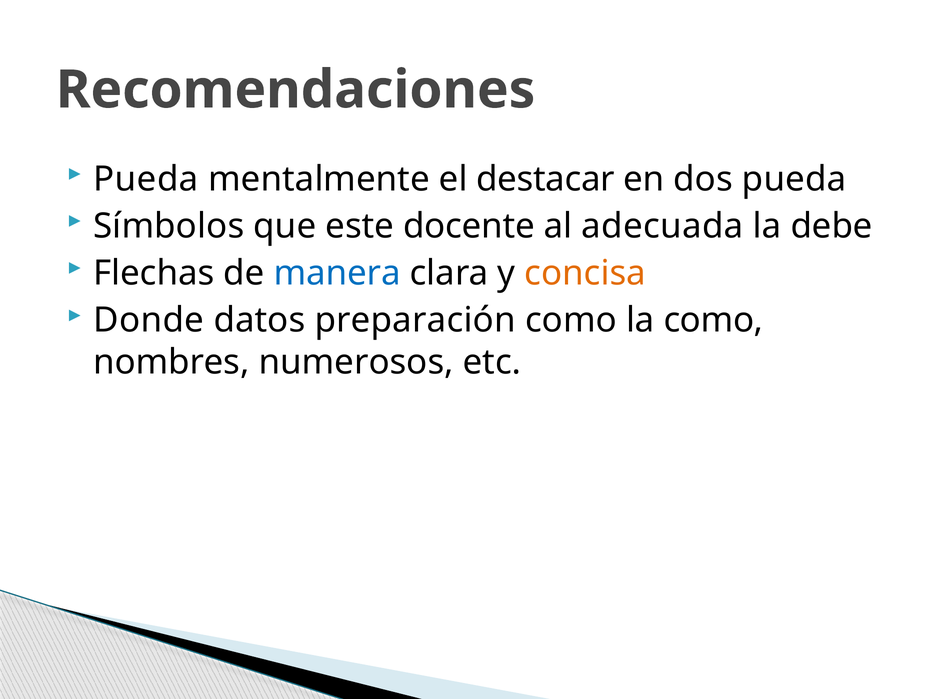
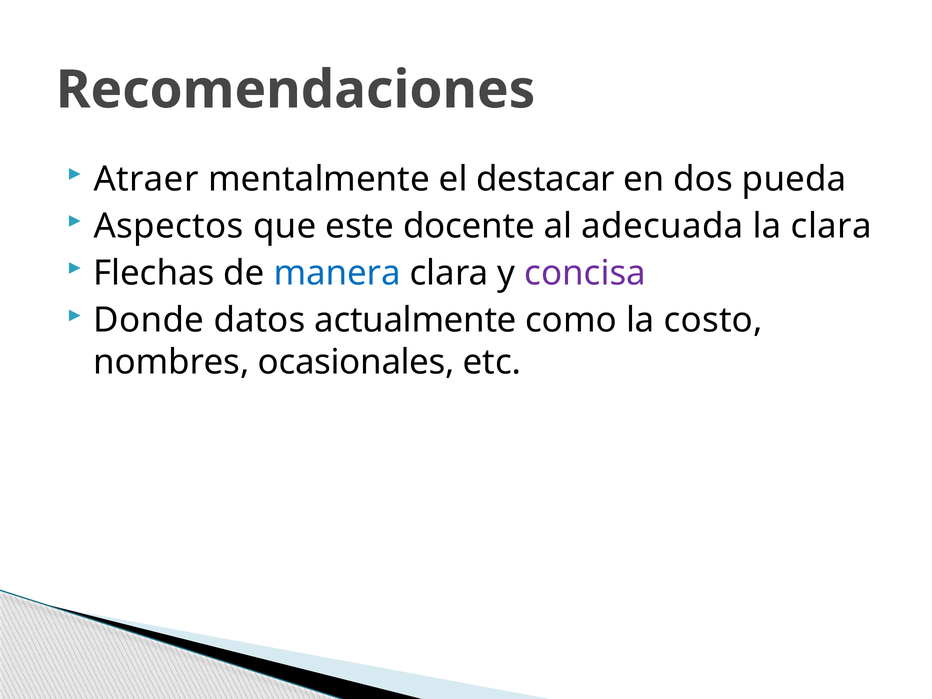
Pueda: Pueda -> Atraer (146, 179)
Símbolos: Símbolos -> Aspectos (169, 226)
la debe: debe -> clara (831, 226)
concisa colour: orange -> purple (585, 273)
preparación: preparación -> actualmente (415, 320)
la como: como -> costo (713, 320)
numerosos: numerosos -> ocasionales (356, 362)
